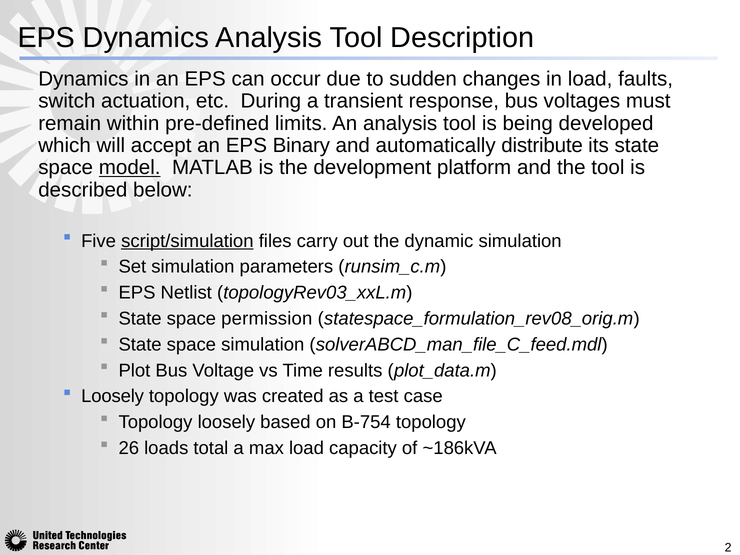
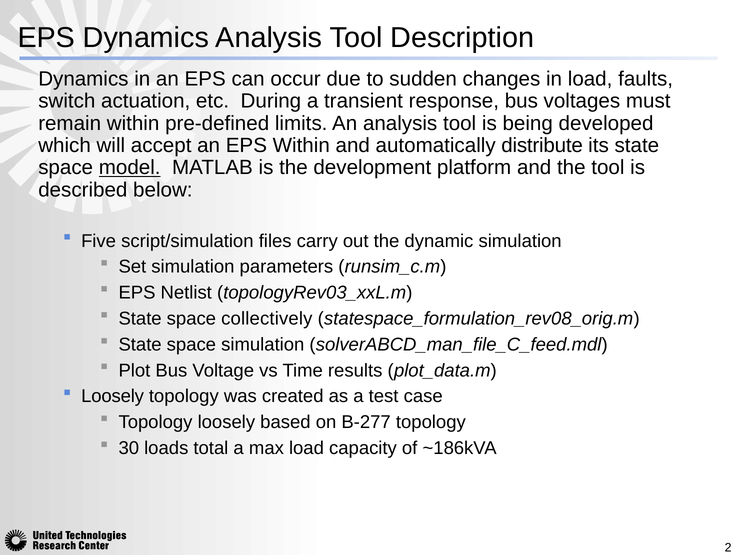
EPS Binary: Binary -> Within (301, 145)
script/simulation underline: present -> none (187, 241)
permission: permission -> collectively (267, 319)
B-754: B-754 -> B-277 (366, 422)
26: 26 -> 30 (129, 448)
